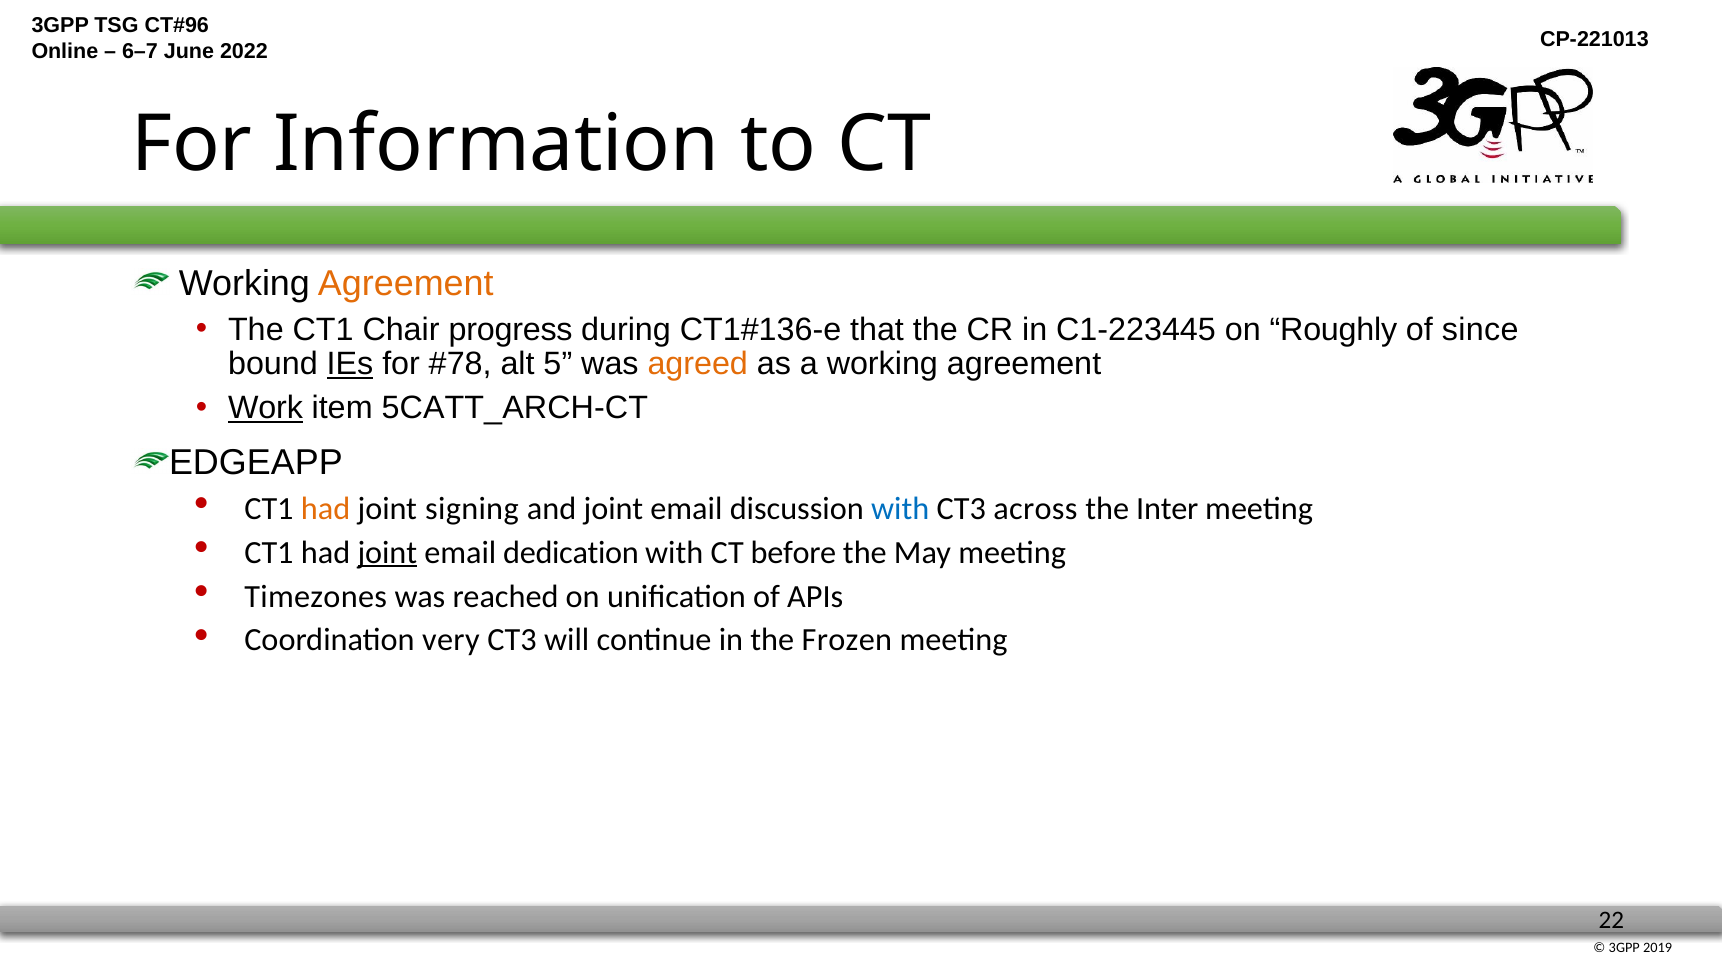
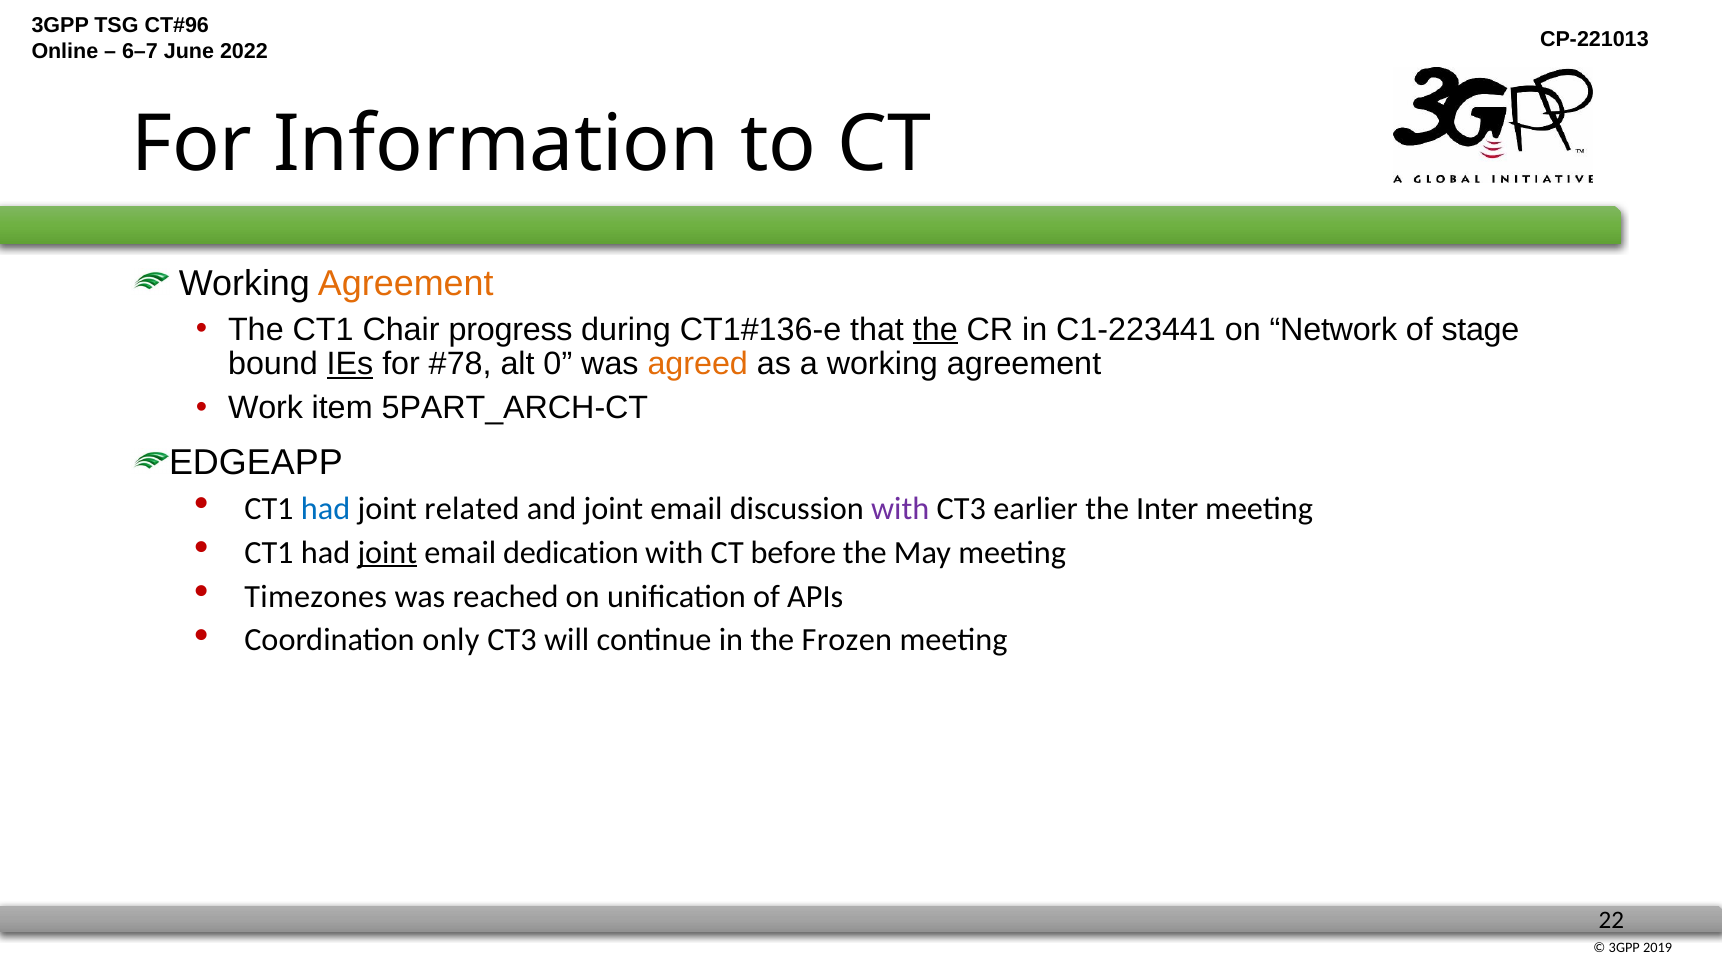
the underline: none -> present (935, 329)
C1-223445: C1-223445 -> C1-223441 (1136, 329)
Roughly: Roughly -> Network (1333, 329)
since: since -> stage (1480, 329)
5: 5 -> 0 (558, 364)
Work underline: present -> none (266, 408)
5CATT_ARCH-CT: 5CATT_ARCH-CT -> 5PART_ARCH-CT (515, 408)
had colour: orange -> blue (326, 508)
signing: signing -> related (472, 508)
with colour: blue -> purple (900, 508)
across: across -> earlier (1036, 508)
very: very -> only (451, 640)
